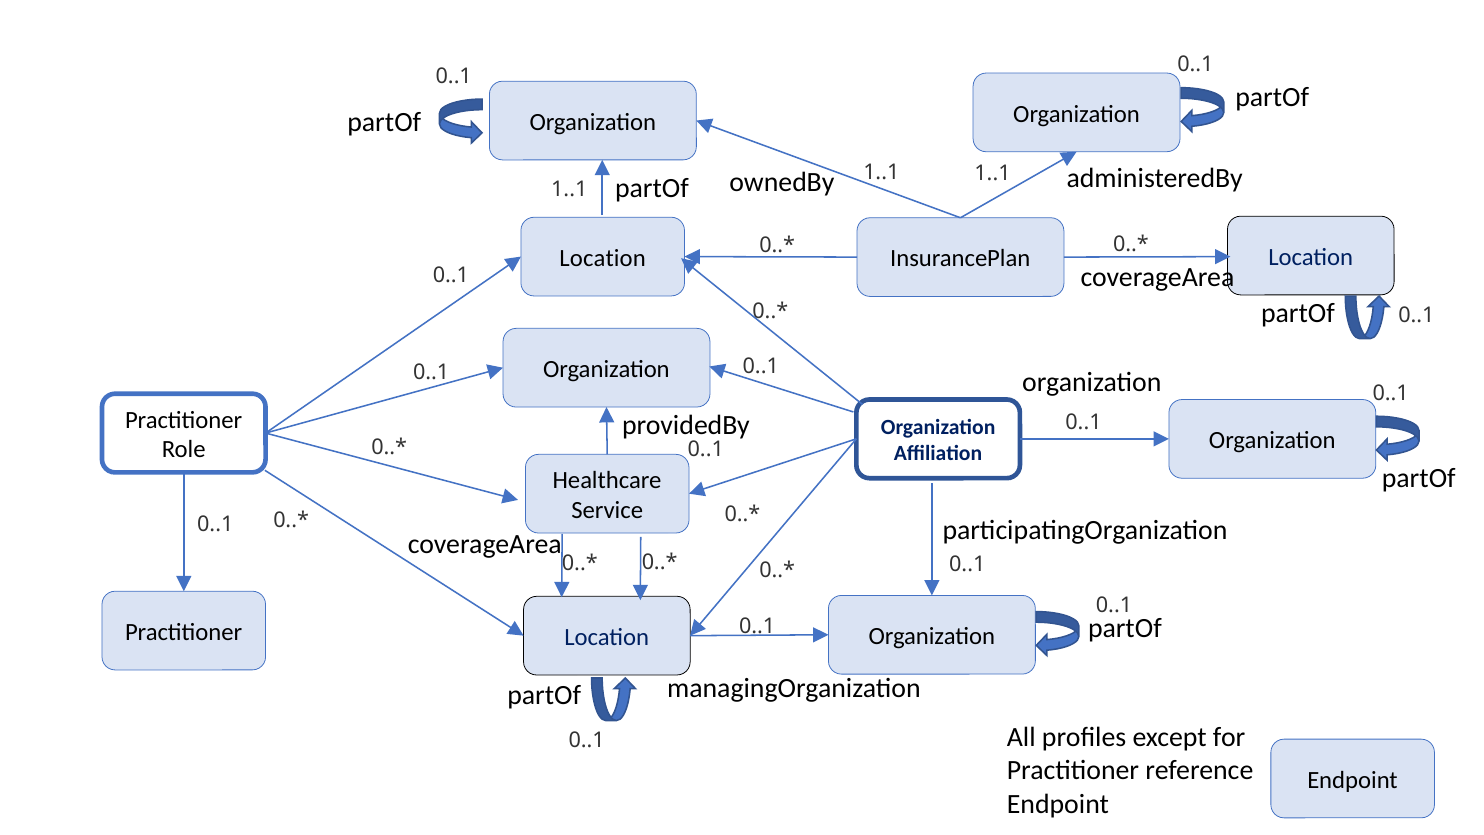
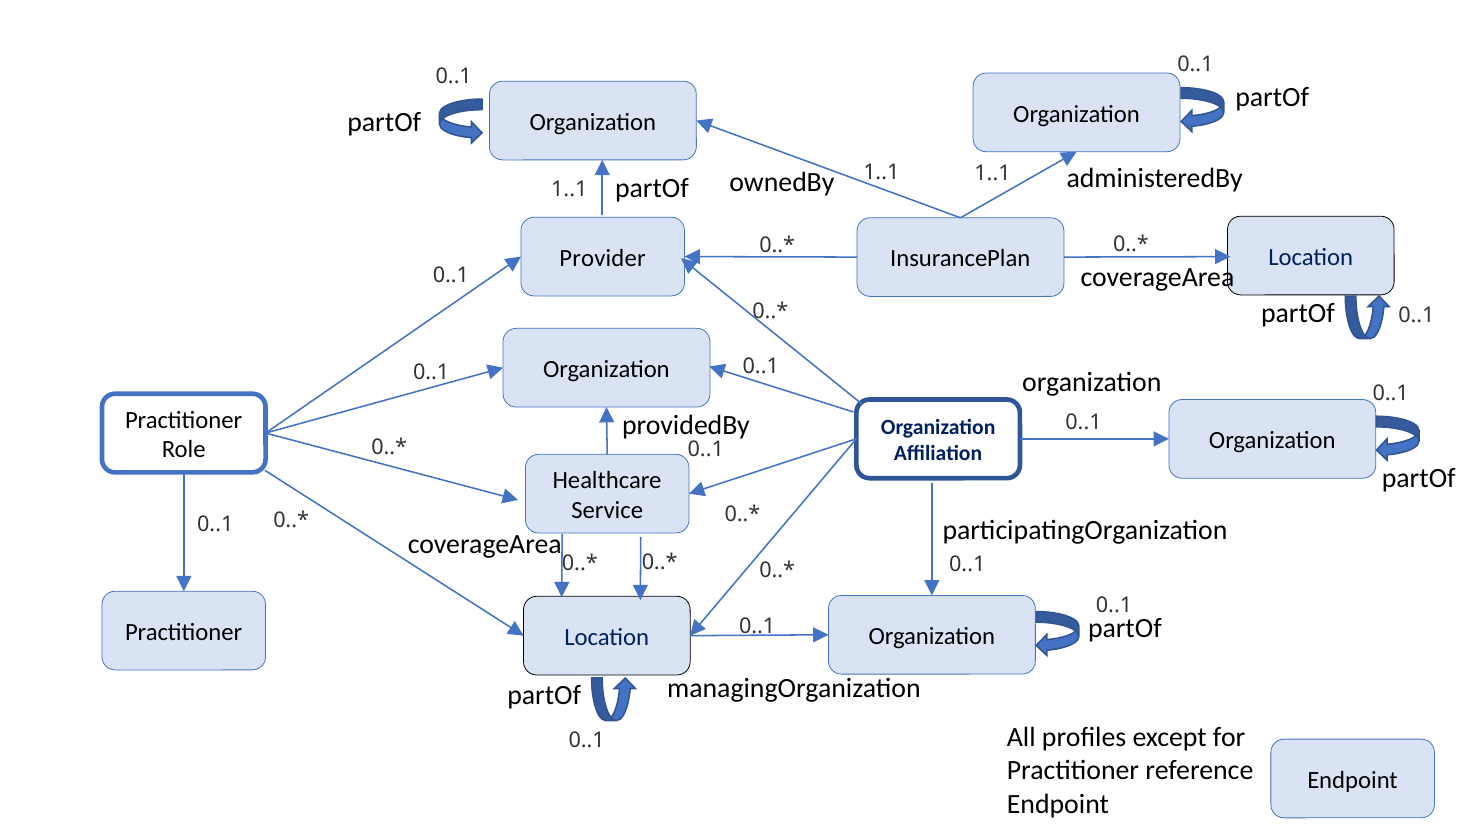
Location: Location -> Provider (603, 258)
